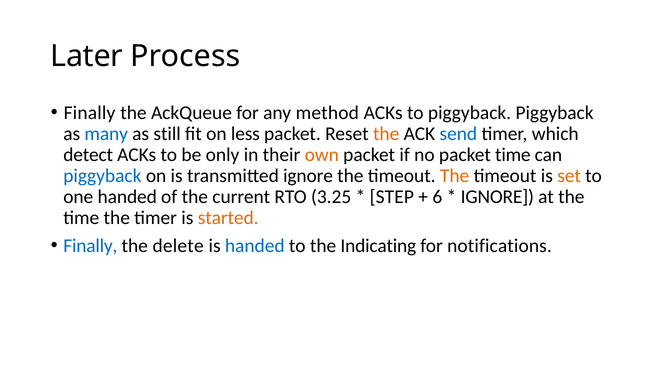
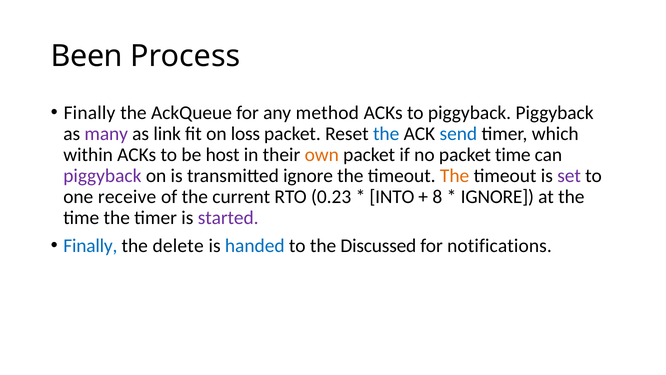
Later: Later -> Been (87, 56)
many colour: blue -> purple (106, 134)
still: still -> link (167, 134)
less: less -> loss (245, 134)
the colour: orange -> blue (386, 134)
detect: detect -> within (88, 155)
only: only -> host (223, 155)
piggyback colour: blue -> purple (102, 176)
set colour: orange -> purple (569, 176)
one handed: handed -> receive (127, 197)
3.25: 3.25 -> 0.23 (331, 197)
STEP: STEP -> INTO (392, 197)
6: 6 -> 8 (437, 197)
started colour: orange -> purple (228, 218)
Indicating: Indicating -> Discussed (378, 245)
